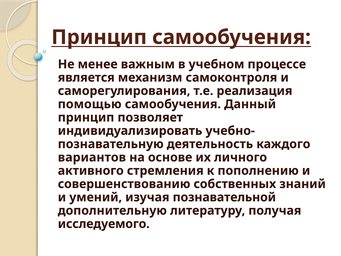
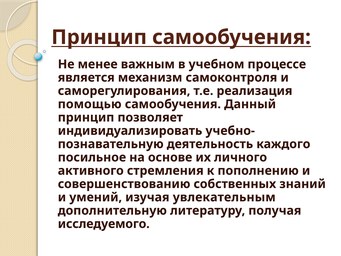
вариантов: вариантов -> посильное (92, 157)
познавательной: познавательной -> увлекательным (224, 197)
